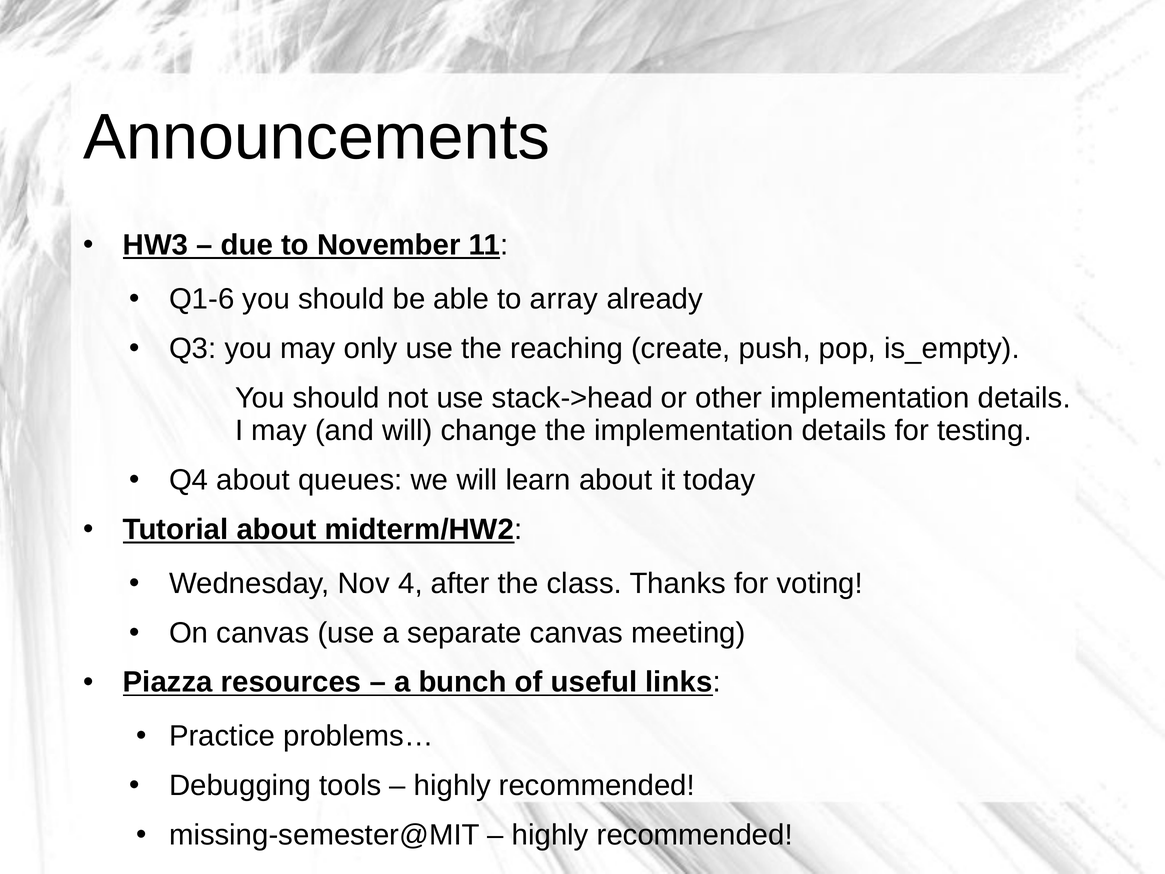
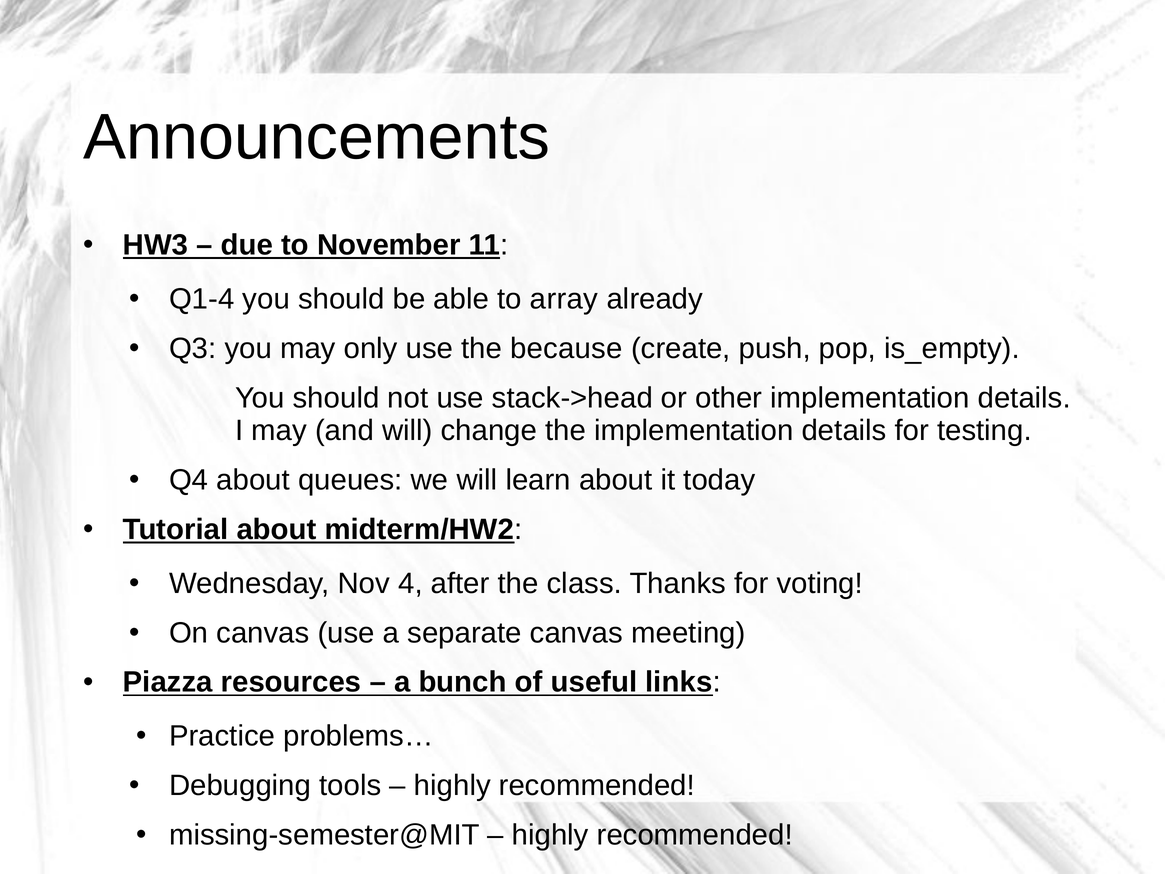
Q1-6: Q1-6 -> Q1-4 (202, 299)
reaching: reaching -> because (567, 348)
